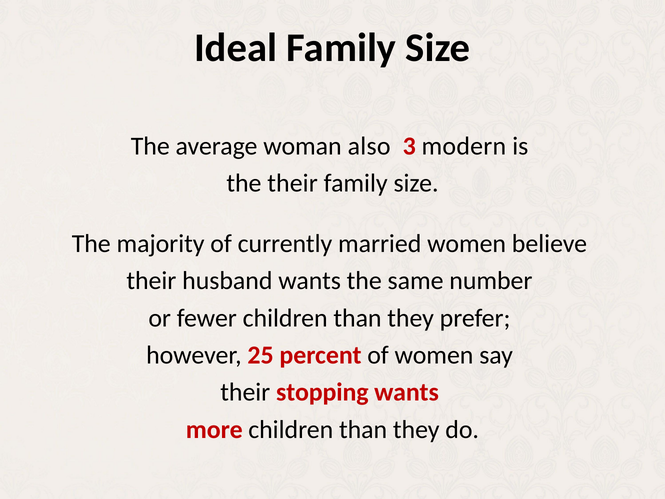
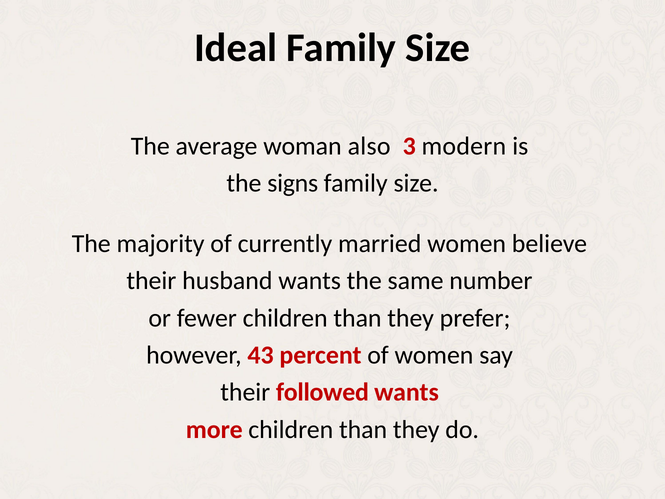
the their: their -> signs (293, 183)
25: 25 -> 43 (261, 355)
stopping: stopping -> followed (322, 392)
